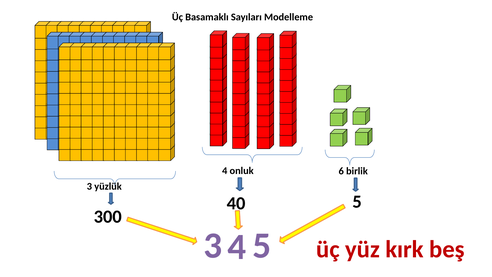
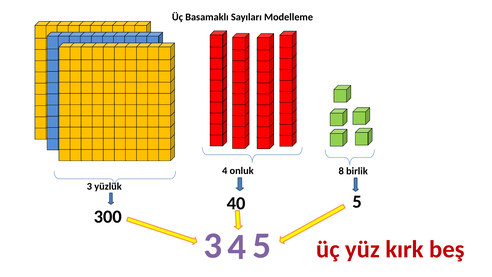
6: 6 -> 8 (341, 171)
